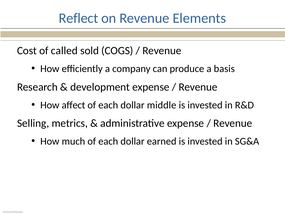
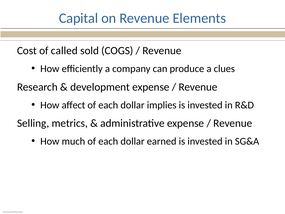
Reflect: Reflect -> Capital (78, 18)
basis: basis -> clues (224, 69)
middle: middle -> implies (162, 105)
